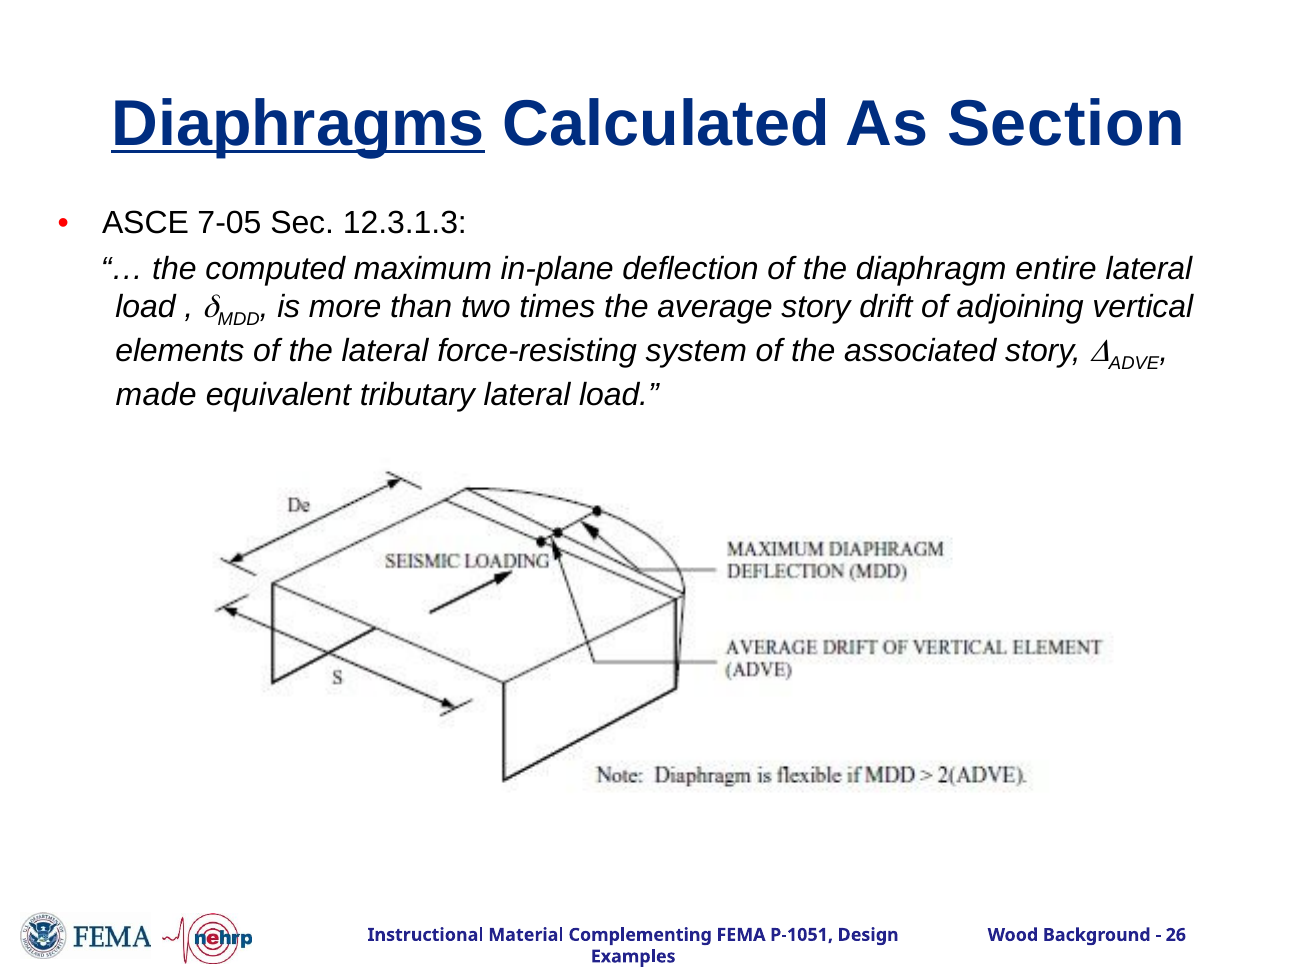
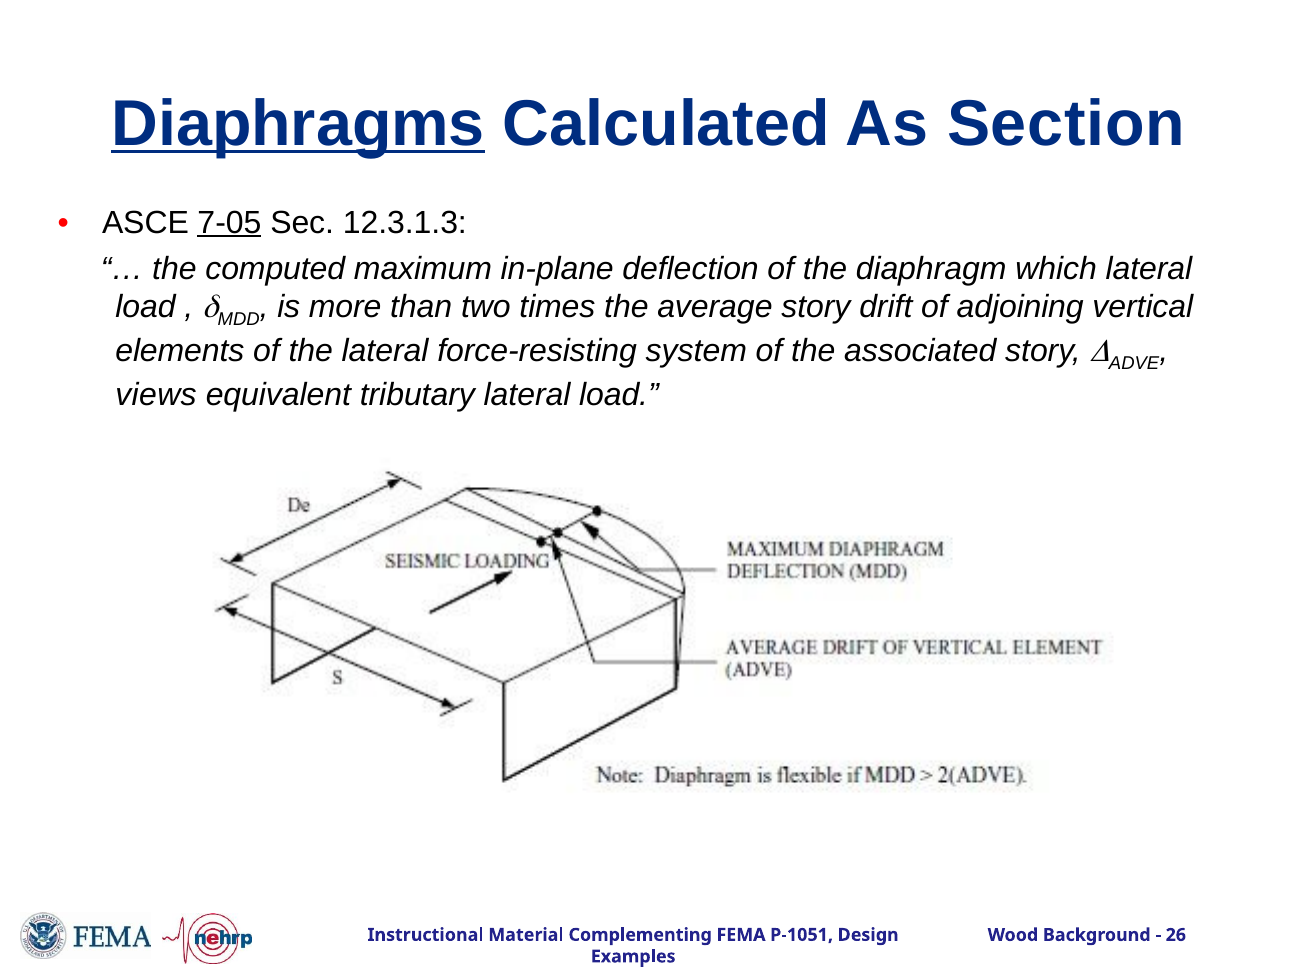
7-05 underline: none -> present (229, 222)
entire: entire -> which (1056, 268)
made: made -> views (156, 394)
